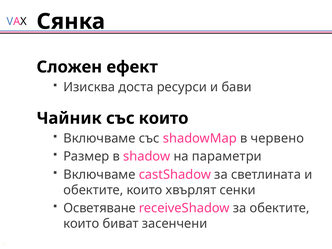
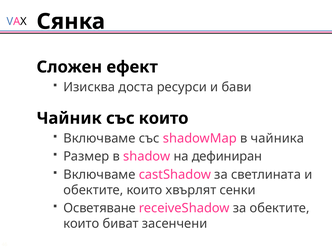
червено: червено -> чайника (277, 138)
параметри: параметри -> дефиниран (227, 156)
